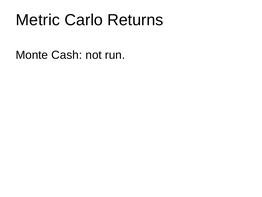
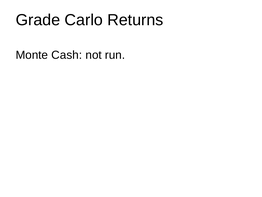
Metric: Metric -> Grade (38, 20)
